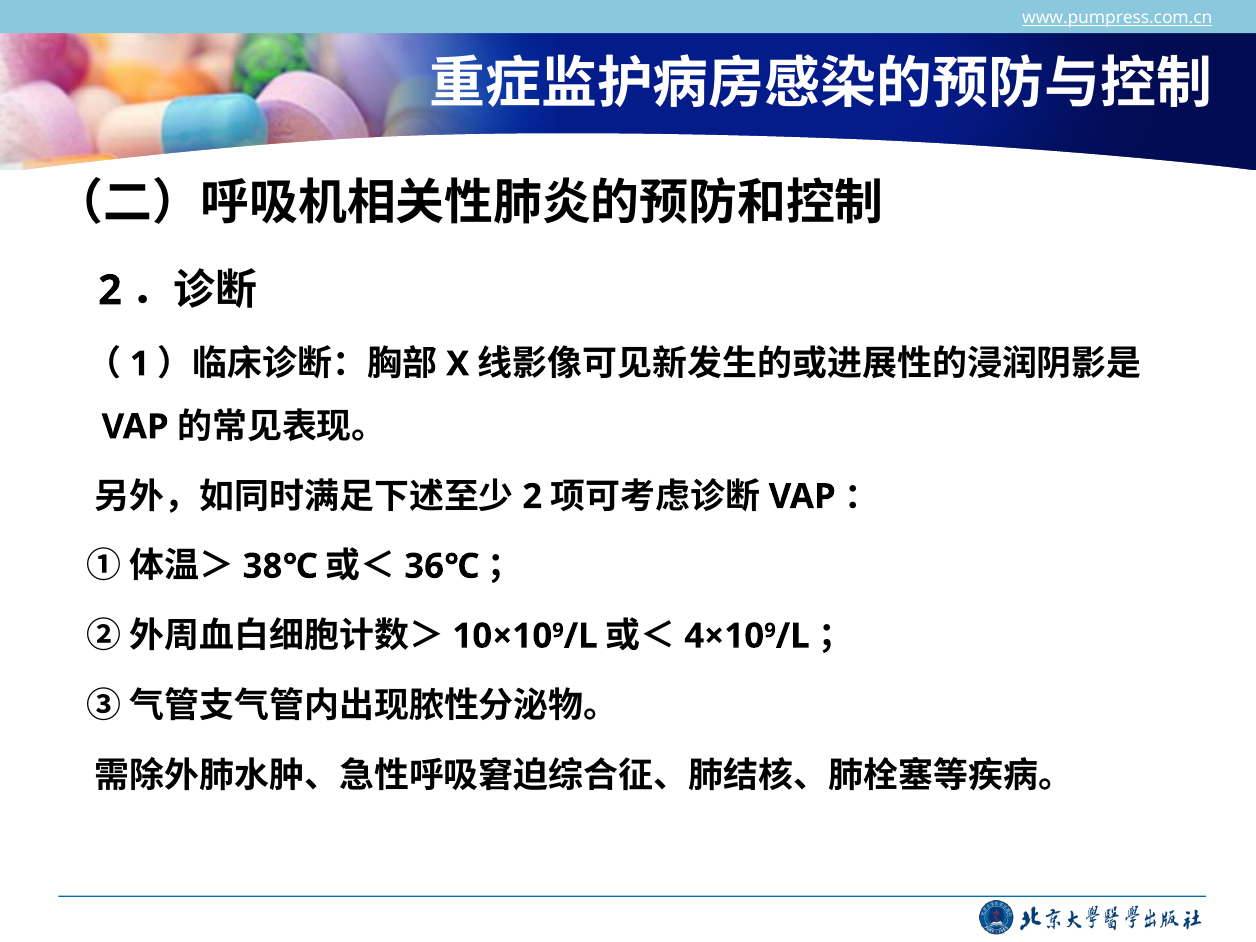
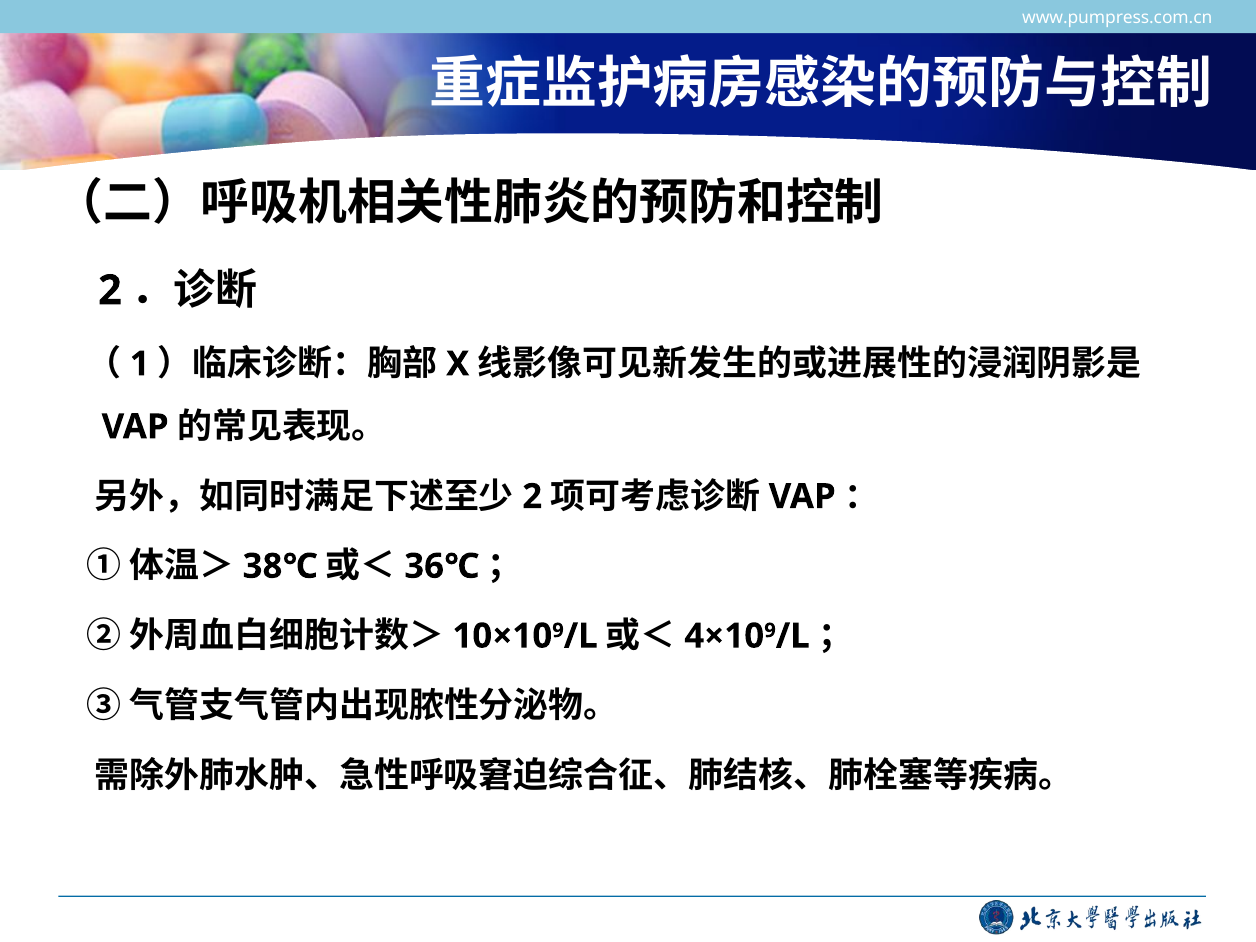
www.pumpress.com.cn underline: present -> none (1117, 18)
